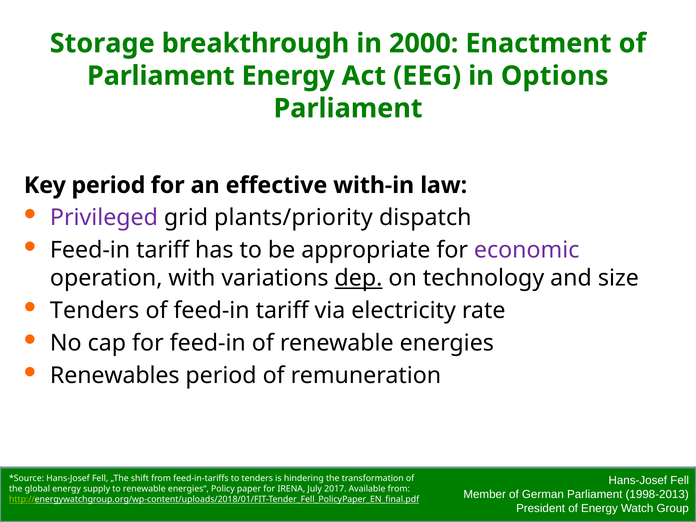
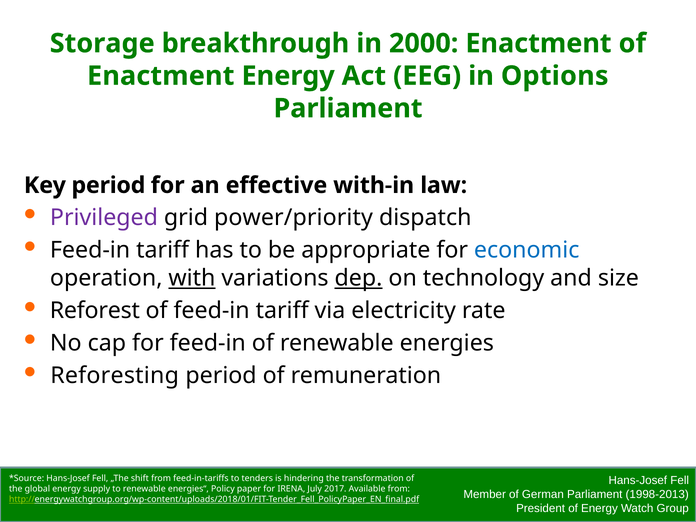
Parliament: Parliament -> Enactment (161, 76)
plants/priority: plants/priority -> power/priority (293, 218)
economic colour: purple -> blue (527, 250)
with underline: none -> present (192, 278)
Tenders: Tenders -> Reforest (95, 311)
Renewables: Renewables -> Reforesting (115, 375)
